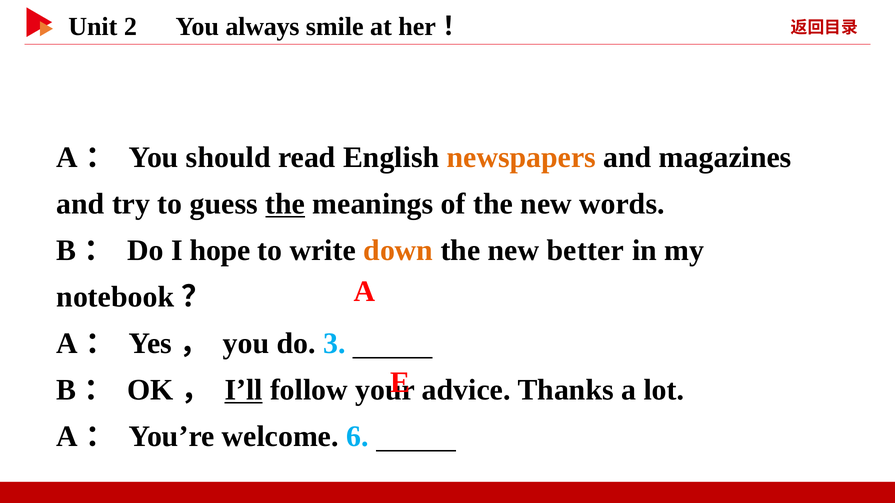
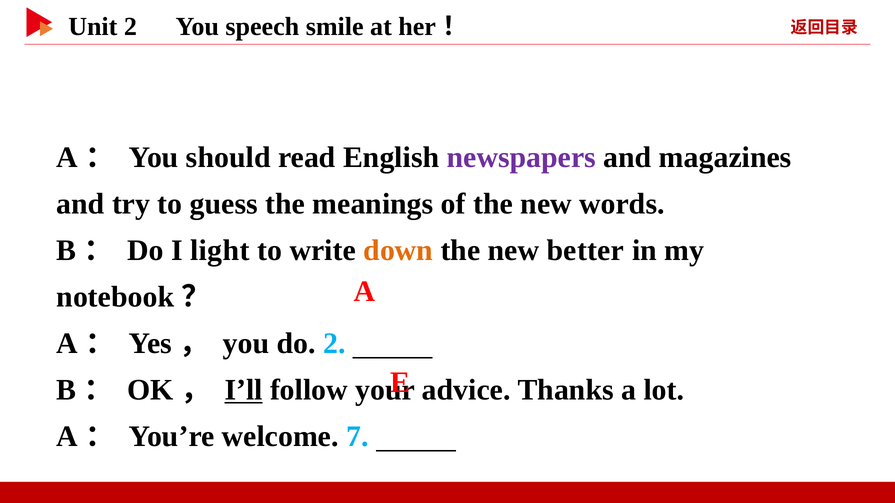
always: always -> speech (262, 27)
newspapers colour: orange -> purple (521, 158)
the underline: present -> none (285, 204)
hope: hope -> light (220, 251)
do 3: 3 -> 2 (334, 344)
6: 6 -> 7 (358, 437)
